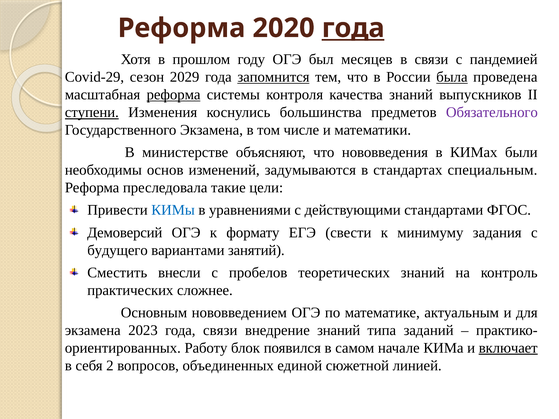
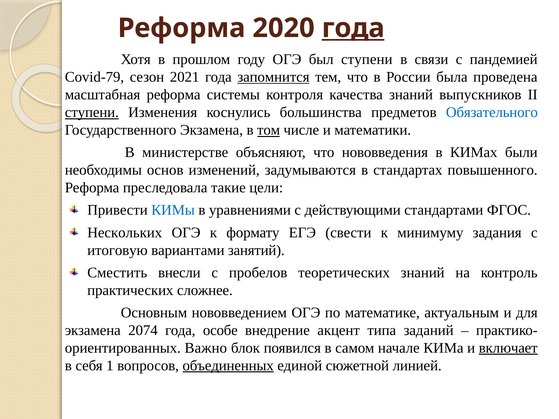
был месяцев: месяцев -> ступени (367, 59)
Covid-29: Covid-29 -> Covid-79 (94, 77)
2029: 2029 -> 2021 (185, 77)
была underline: present -> none (452, 77)
реформа underline: present -> none (174, 95)
Обязательного colour: purple -> blue (492, 112)
том underline: none -> present (269, 130)
специальным: специальным -> повышенного (493, 170)
Демоверсий: Демоверсий -> Нескольких (125, 233)
будущего: будущего -> итоговую (117, 250)
2023: 2023 -> 2074 (143, 330)
года связи: связи -> особе (220, 330)
внедрение знаний: знаний -> акцент (339, 330)
Работу: Работу -> Важно (206, 348)
2: 2 -> 1 (110, 366)
объединенных underline: none -> present (228, 366)
